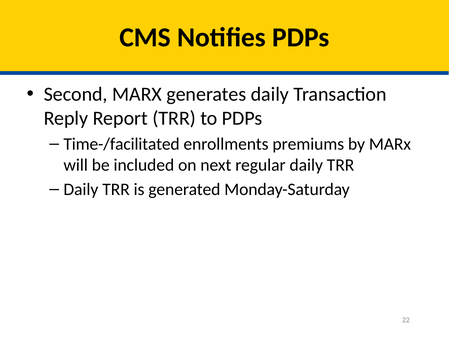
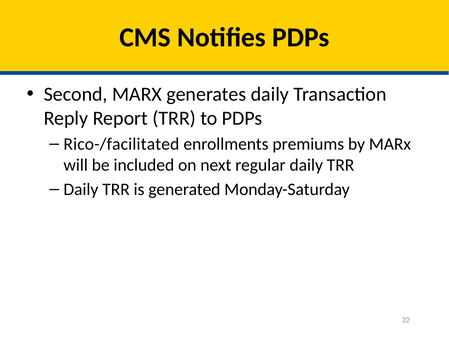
Time-/facilitated: Time-/facilitated -> Rico-/facilitated (121, 144)
